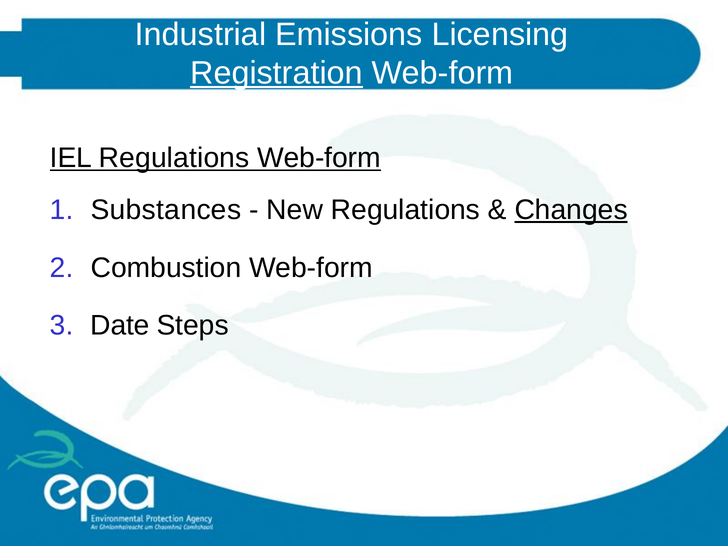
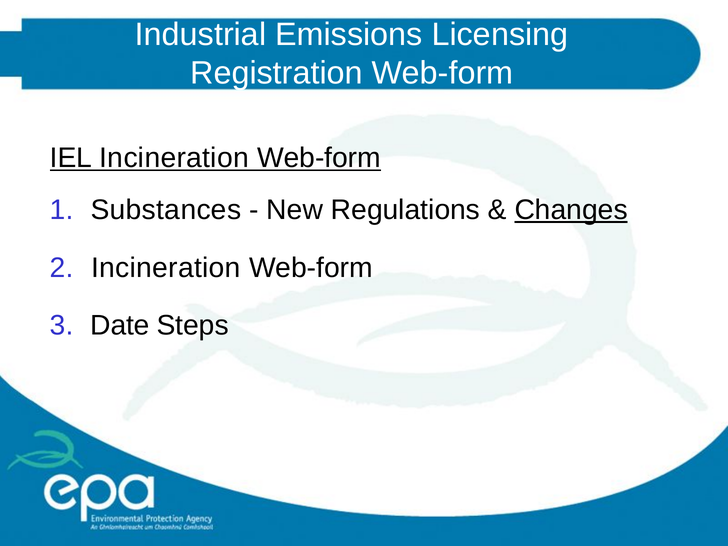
Registration underline: present -> none (277, 73)
IEL Regulations: Regulations -> Incineration (174, 158)
Combustion: Combustion -> Incineration (166, 268)
